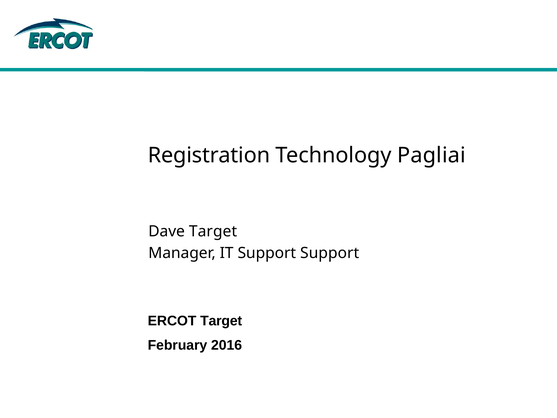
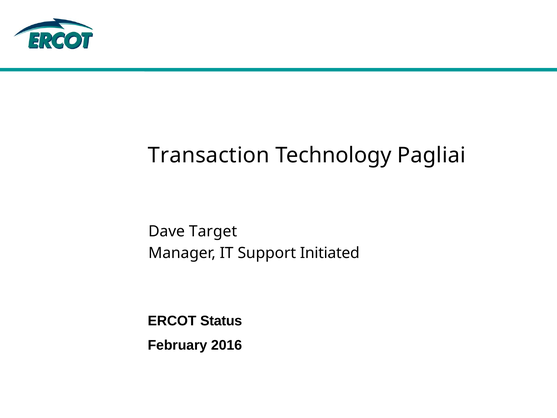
Registration: Registration -> Transaction (209, 155)
Support Support: Support -> Initiated (330, 253)
ERCOT Target: Target -> Status (221, 321)
